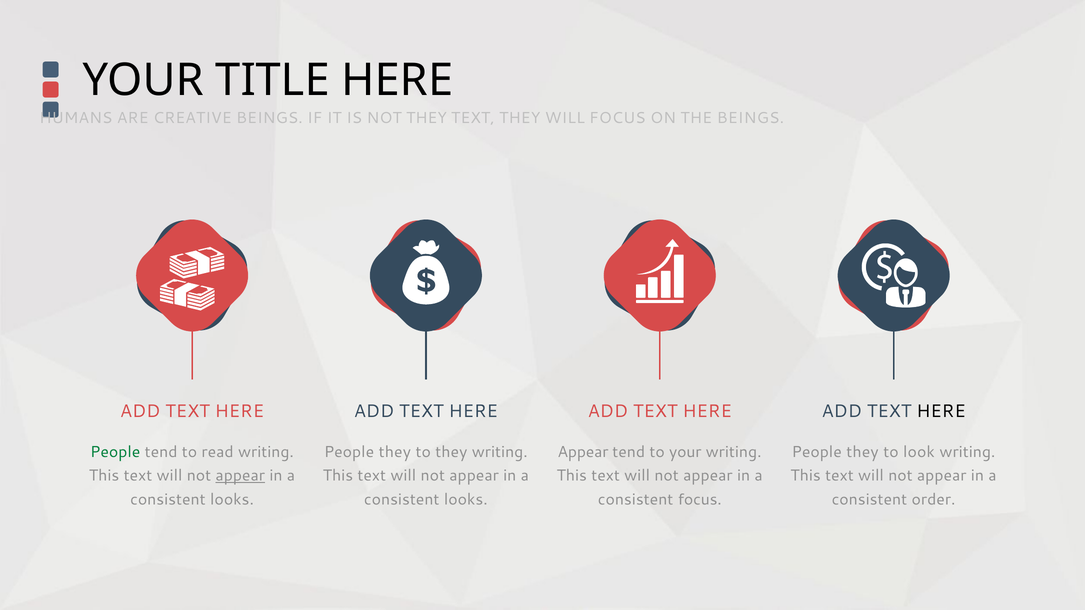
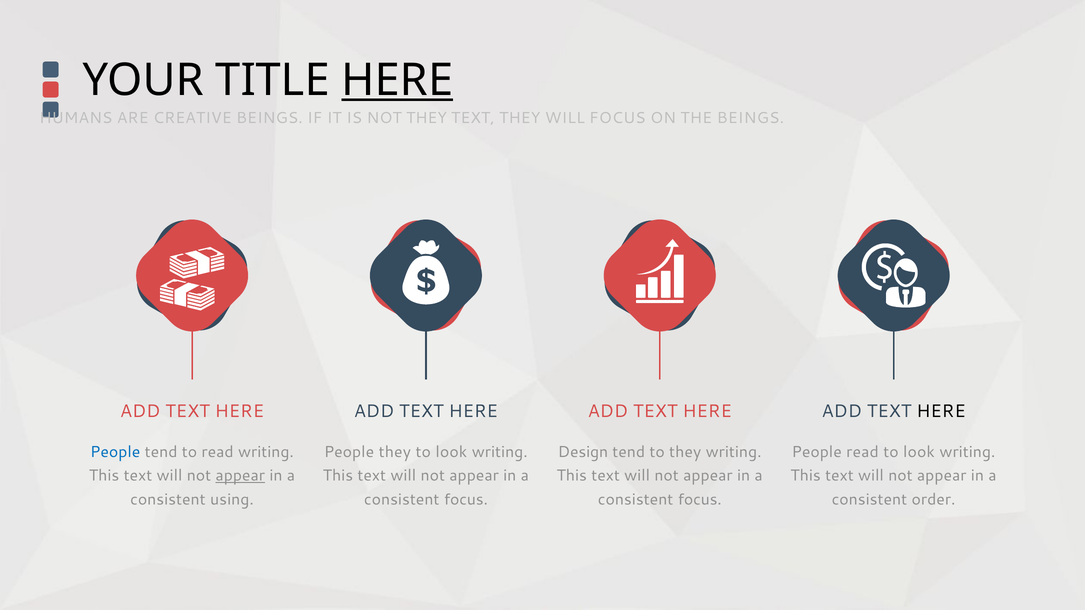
HERE underline: none -> present (397, 80)
People colour: green -> blue (115, 452)
they: they -> look (451, 452)
Appear: Appear -> Design (583, 452)
to your: your -> they (685, 452)
they: they -> read (862, 452)
looks: looks -> using (232, 500)
looks: looks -> focus (466, 500)
